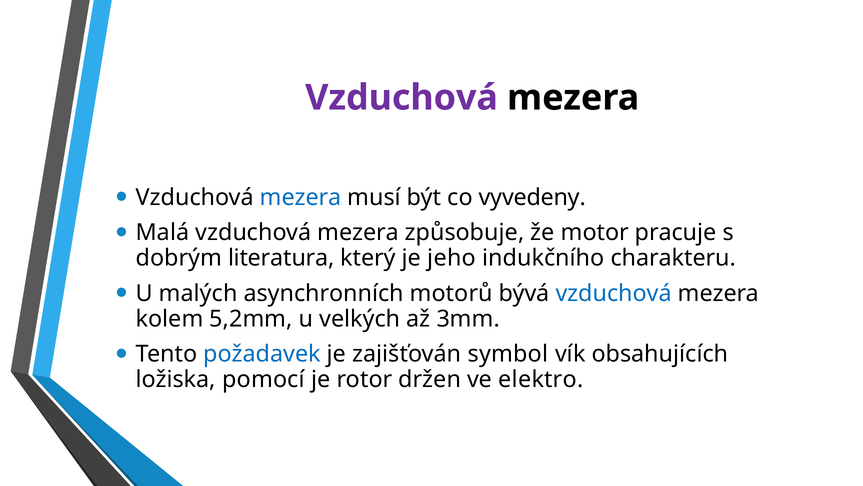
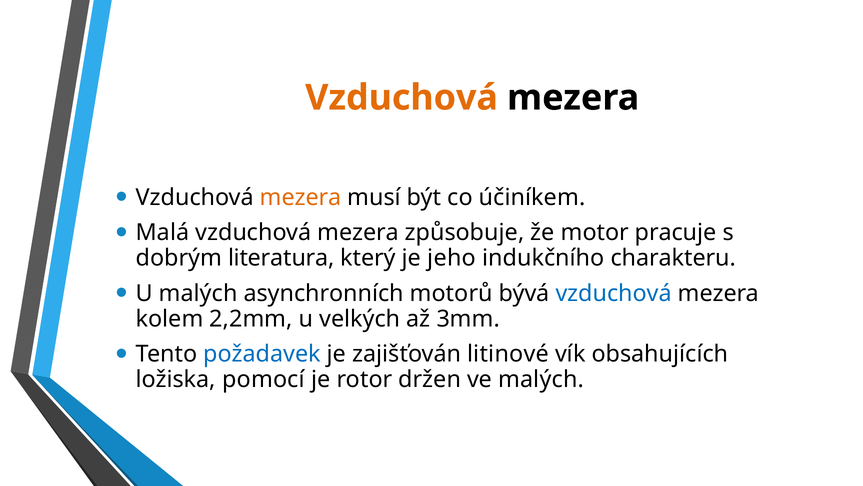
Vzduchová colour: purple -> orange (402, 98)
mezera colour: blue -> orange (301, 197)
vyvedeny: vyvedeny -> účiníkem (532, 197)
5,2mm: 5,2mm -> 2,2mm (251, 318)
symbol: symbol -> litinové (508, 354)
ve elektro: elektro -> malých (541, 379)
